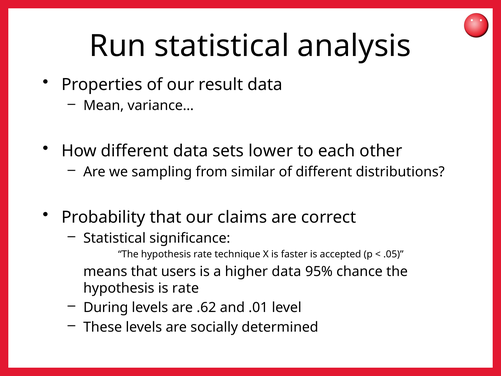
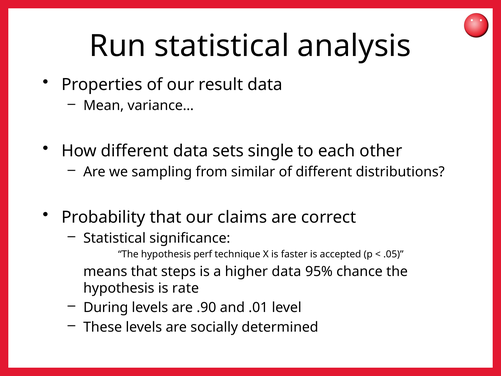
lower: lower -> single (271, 151)
hypothesis rate: rate -> perf (203, 254)
users: users -> steps (178, 271)
.62: .62 -> .90 (206, 307)
